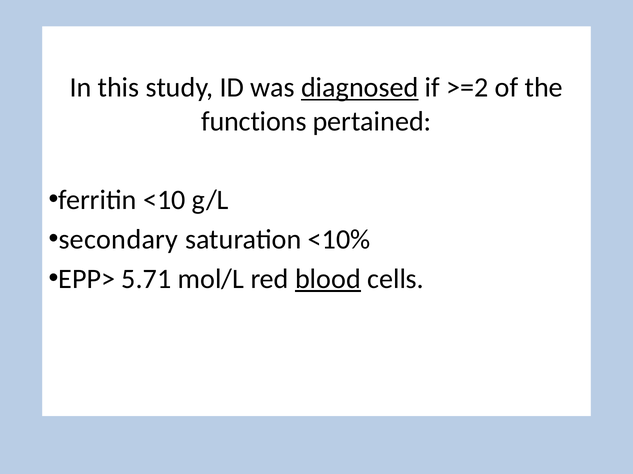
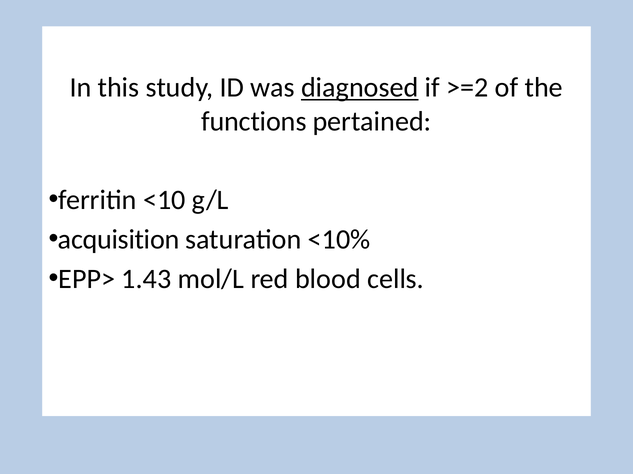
secondary: secondary -> acquisition (119, 240)
5.71: 5.71 -> 1.43 (146, 279)
blood underline: present -> none (328, 279)
